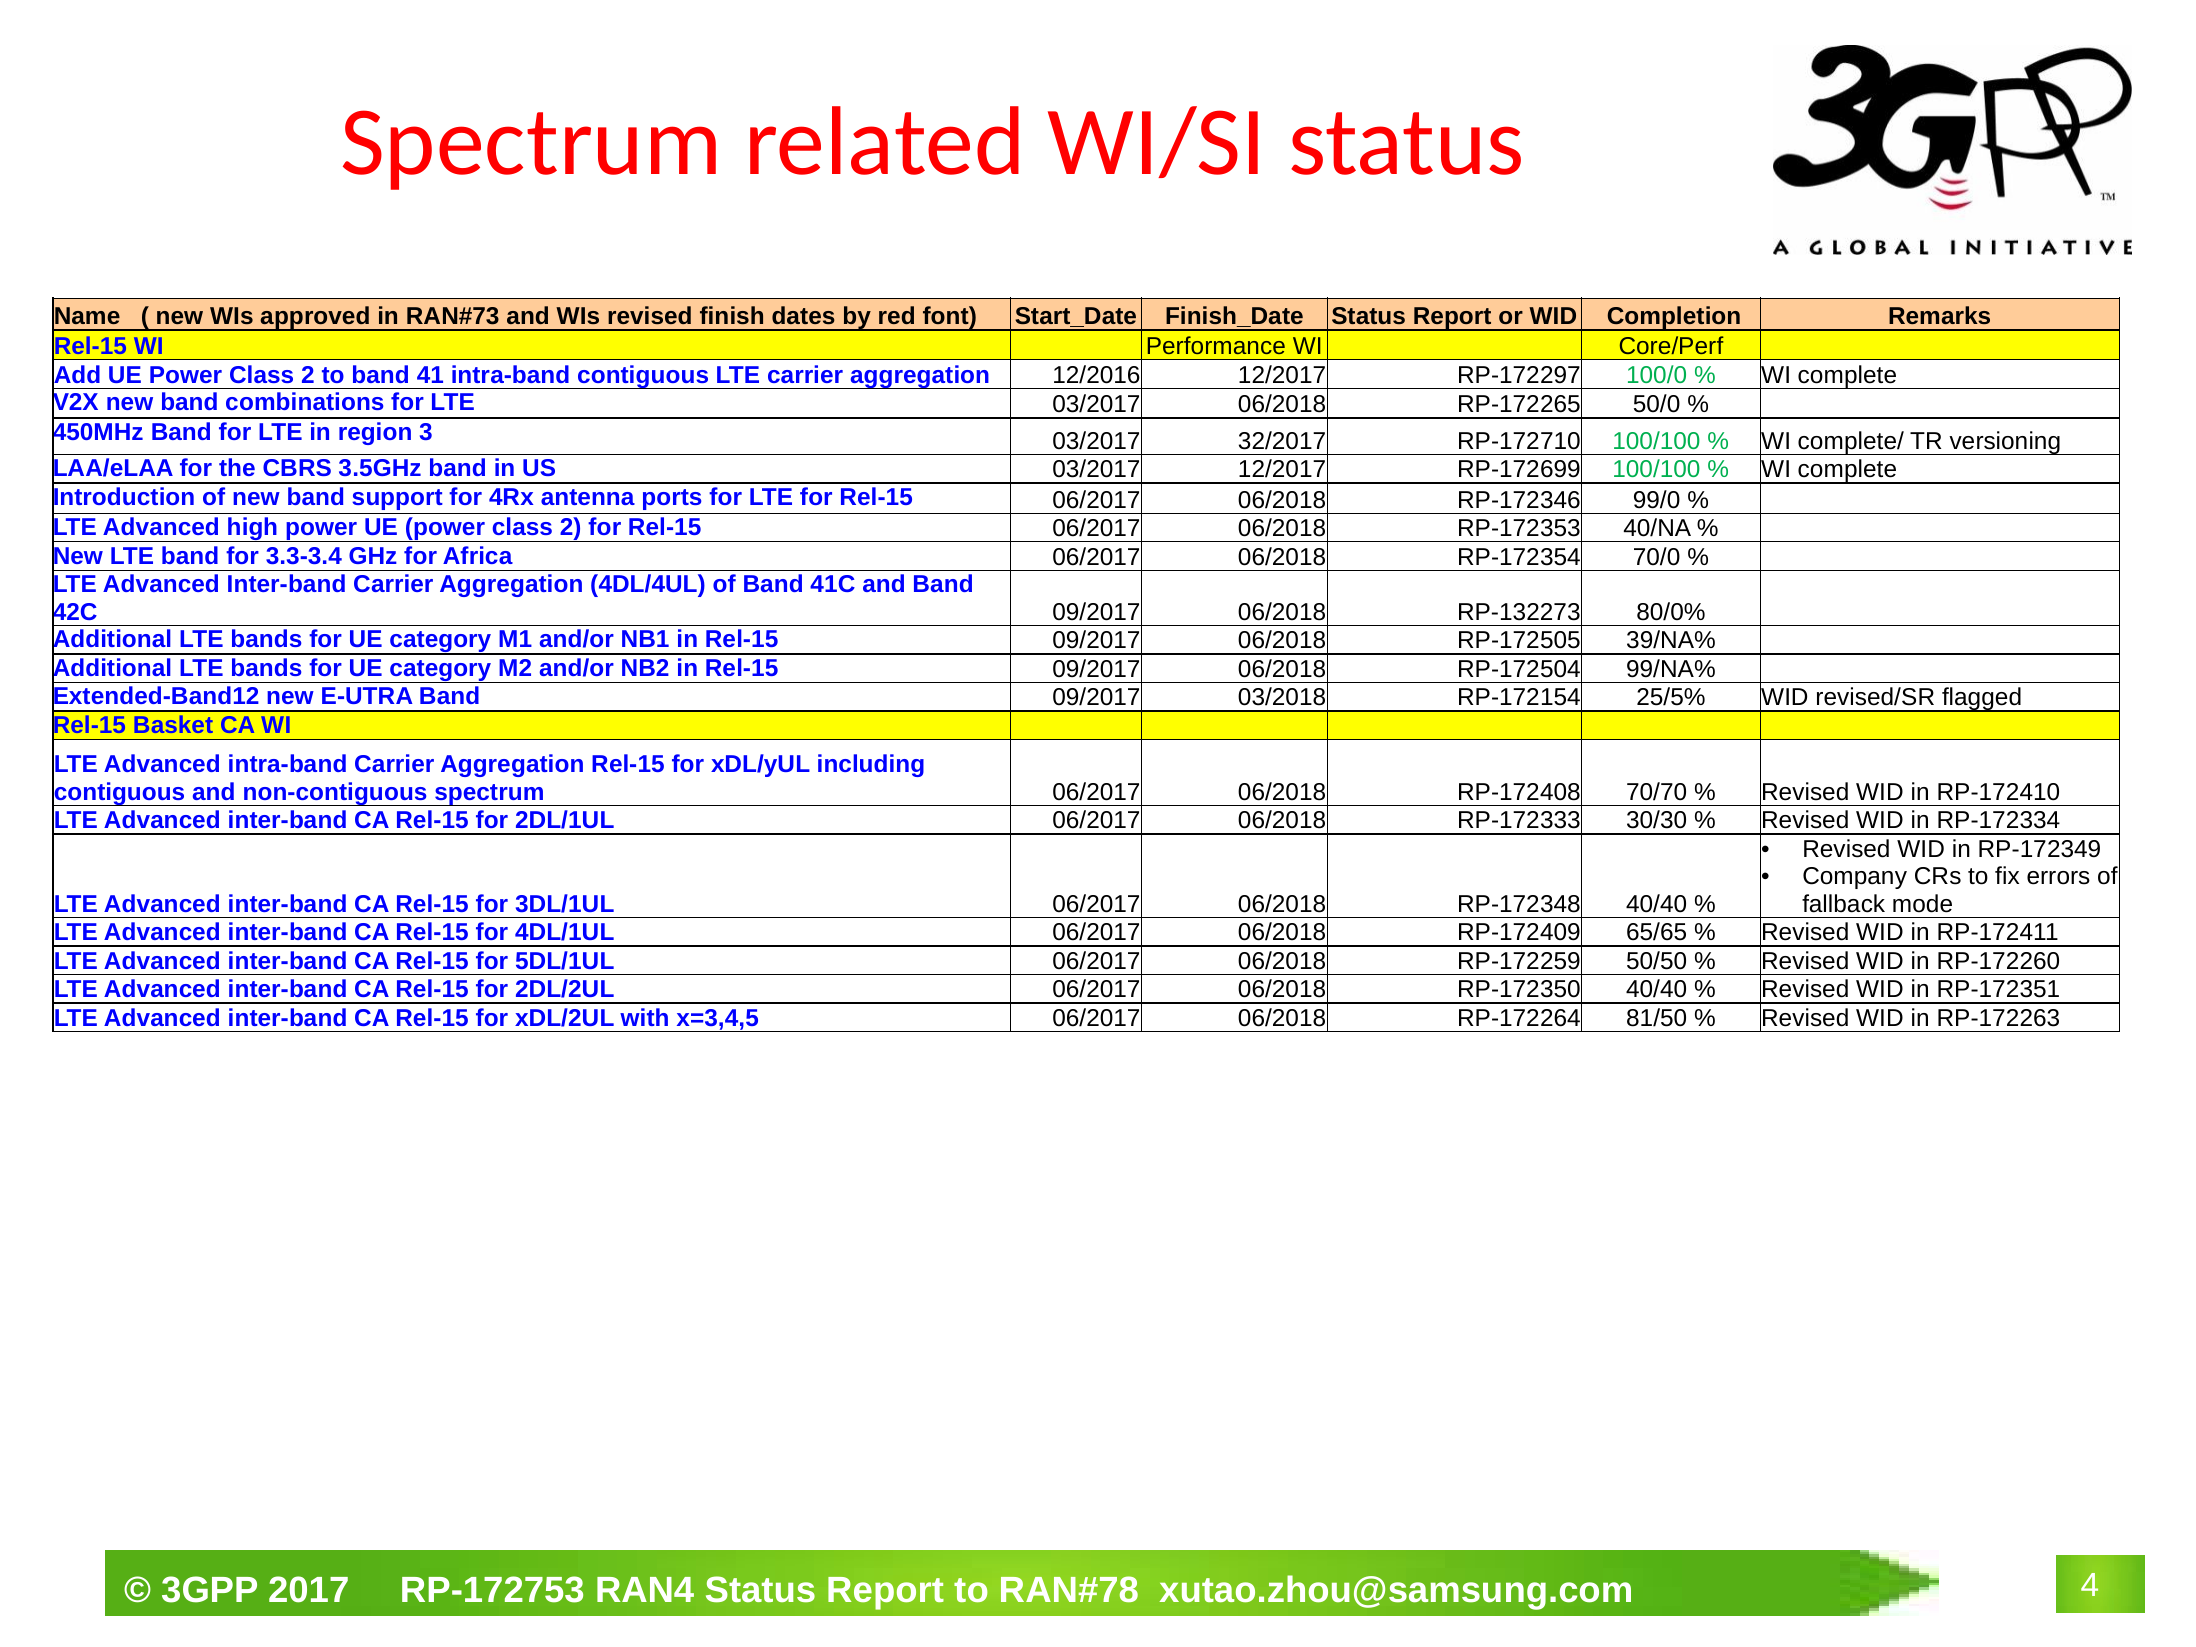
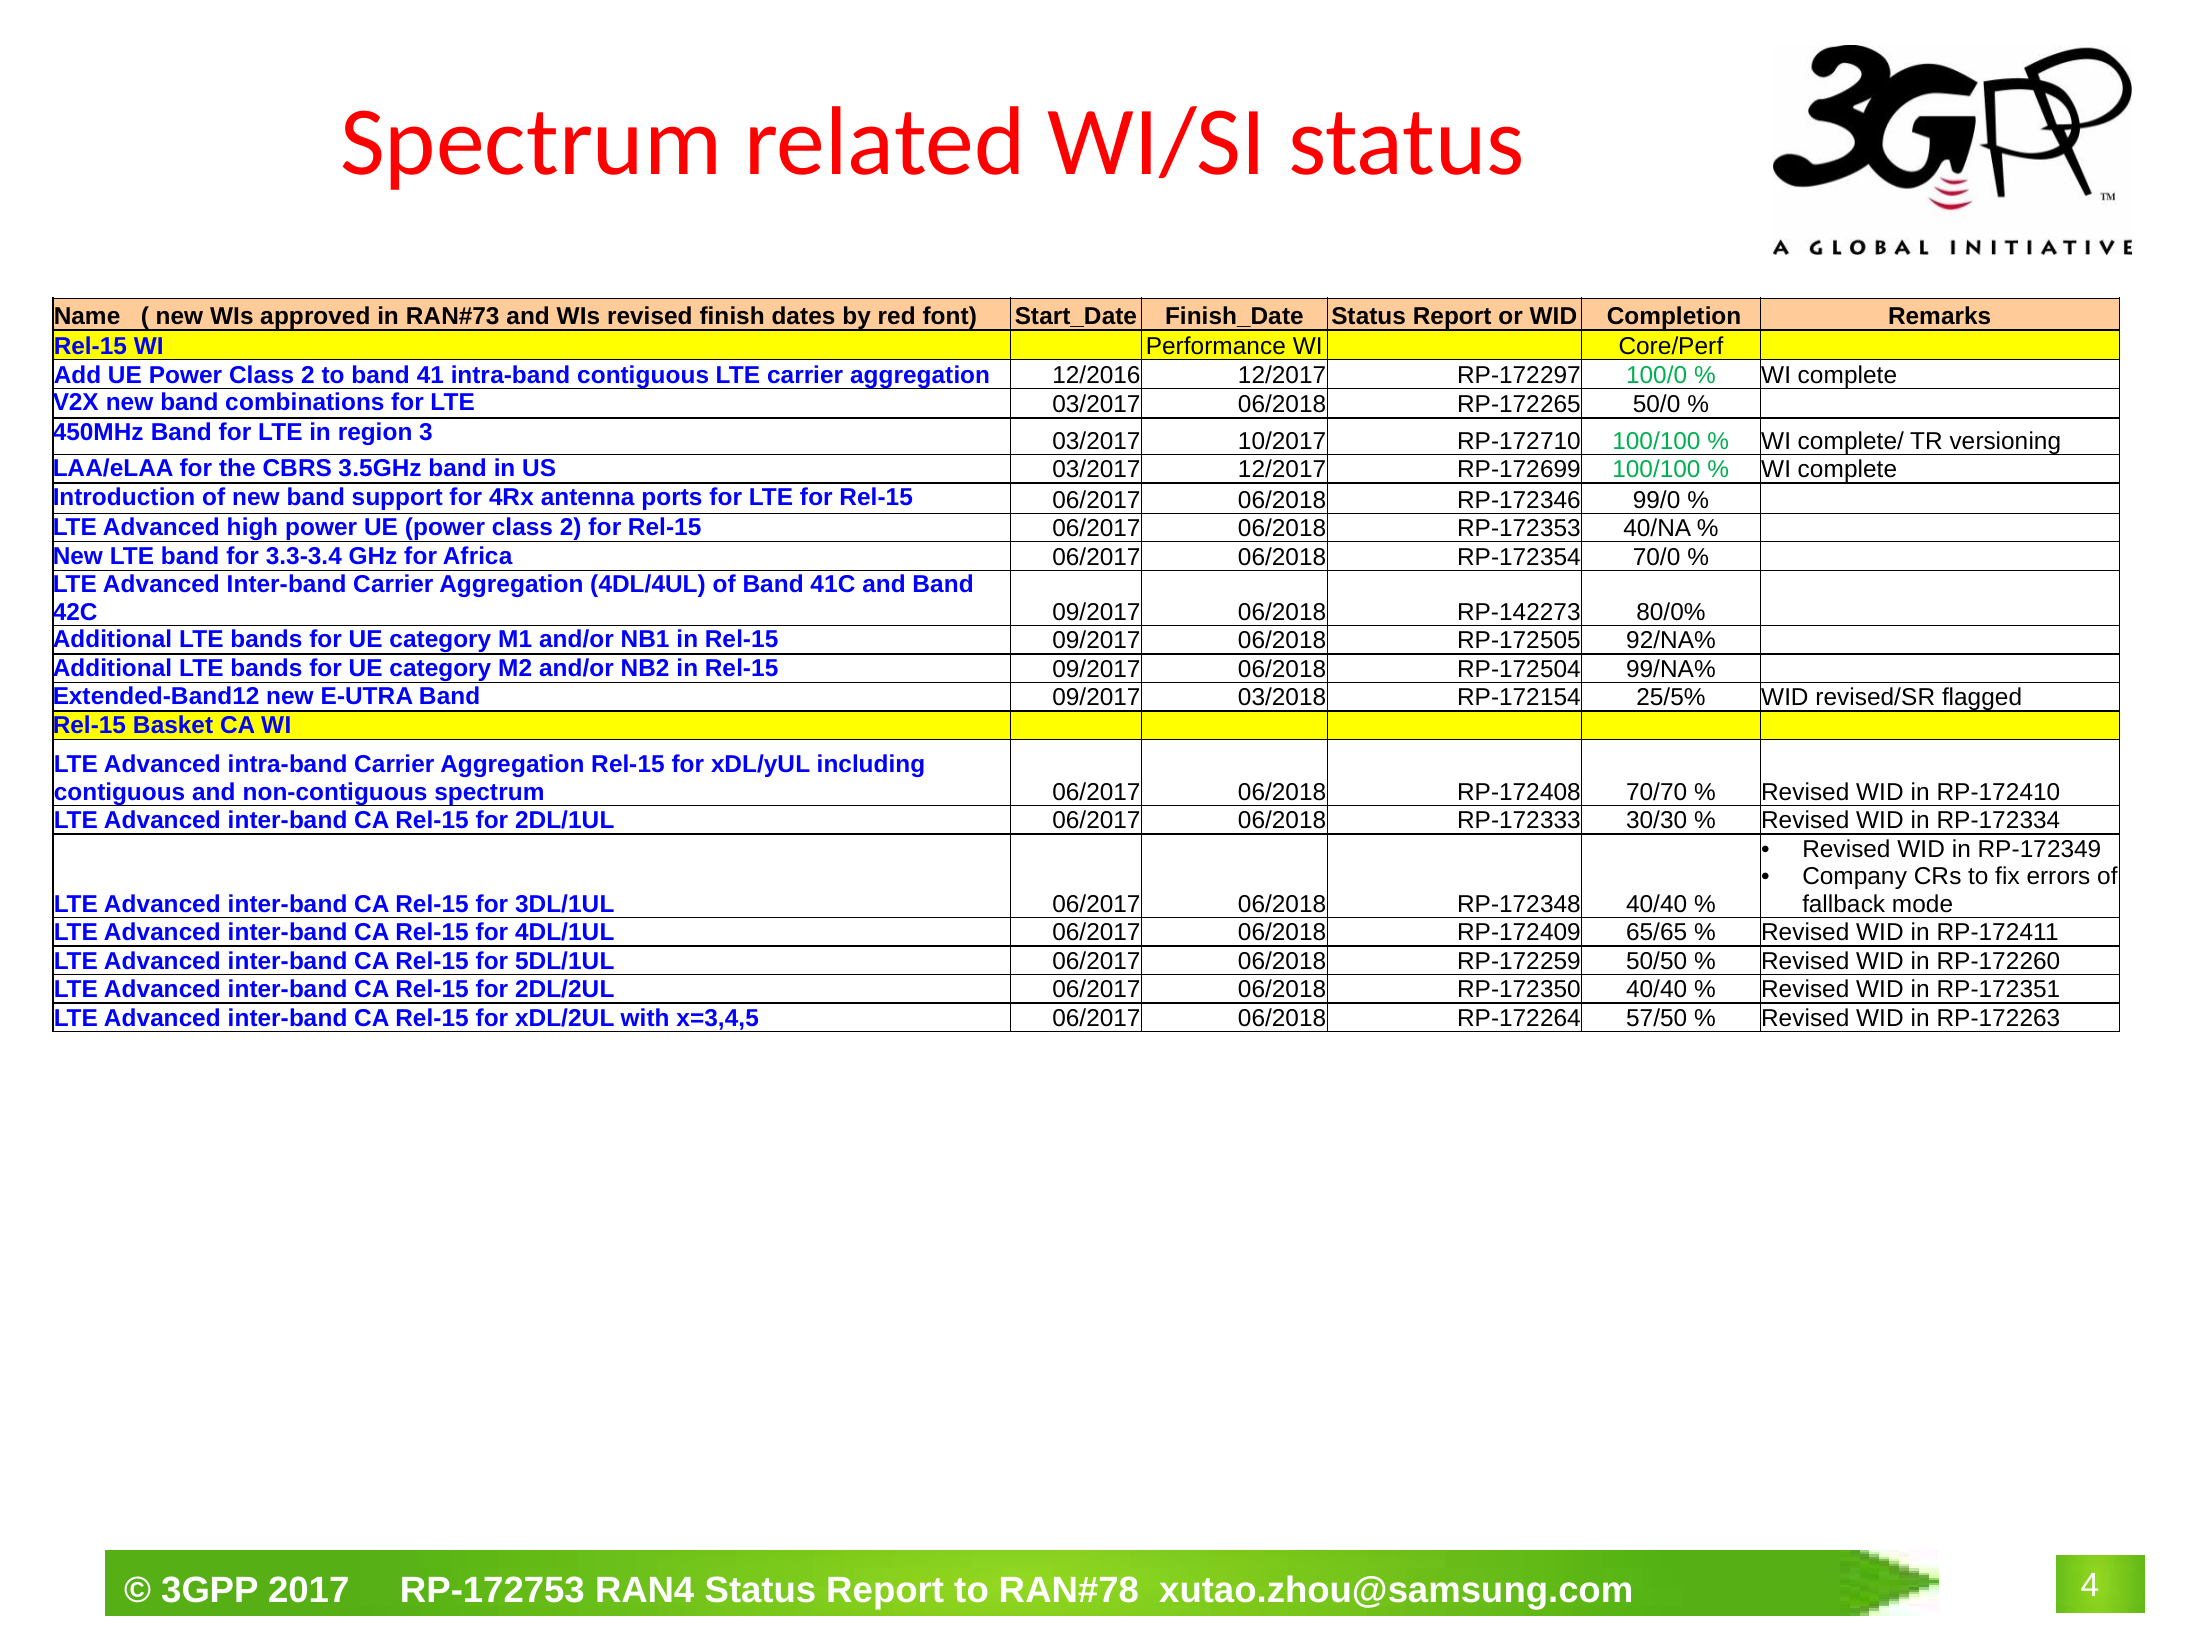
32/2017: 32/2017 -> 10/2017 (1282, 441)
RP-132273: RP-132273 -> RP-142273 (1519, 612)
39/NA%: 39/NA% -> 92/NA% (1671, 641)
81/50: 81/50 -> 57/50 (1657, 1018)
